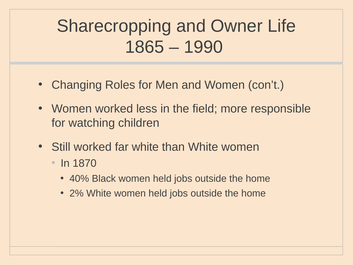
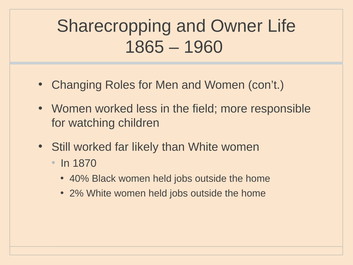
1990: 1990 -> 1960 (203, 47)
far white: white -> likely (145, 147)
